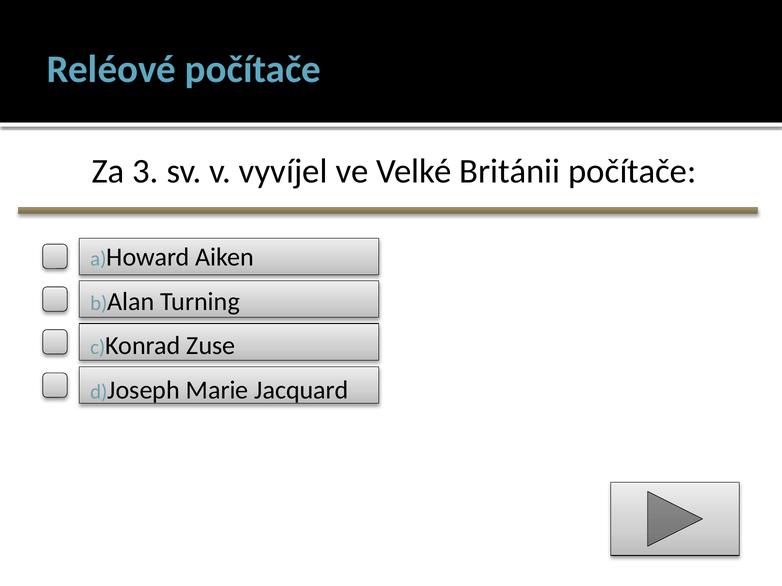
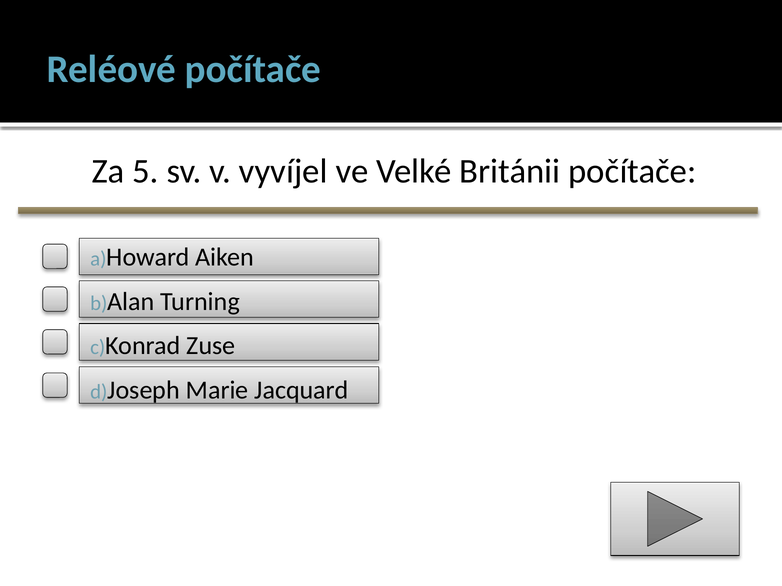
3: 3 -> 5 (146, 172)
